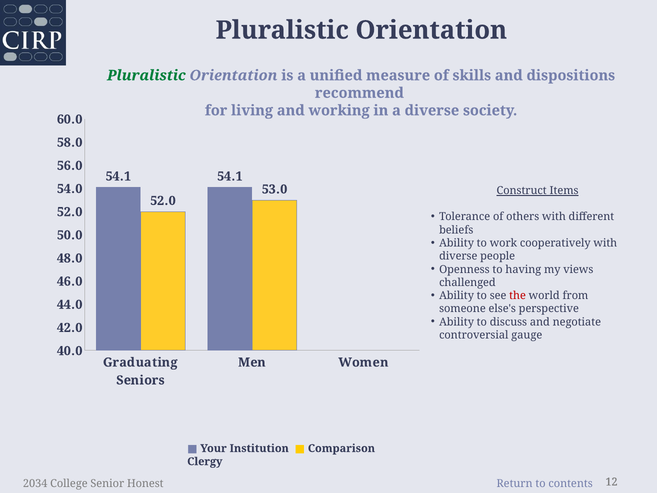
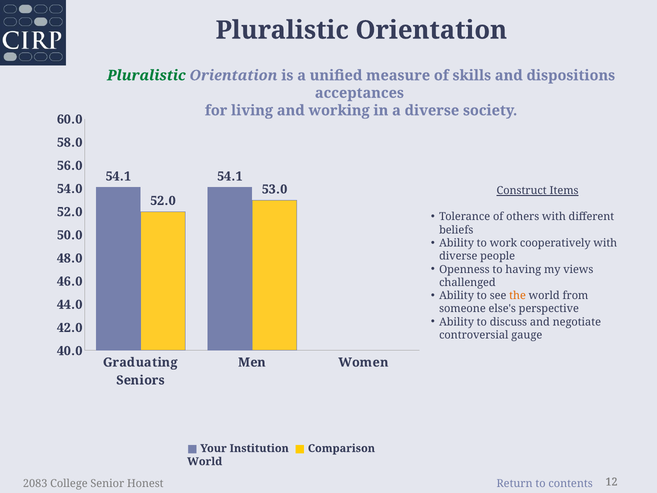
recommend: recommend -> acceptances (359, 93)
the colour: red -> orange (518, 296)
Clergy: Clergy -> World (205, 461)
2034: 2034 -> 2083 (35, 484)
